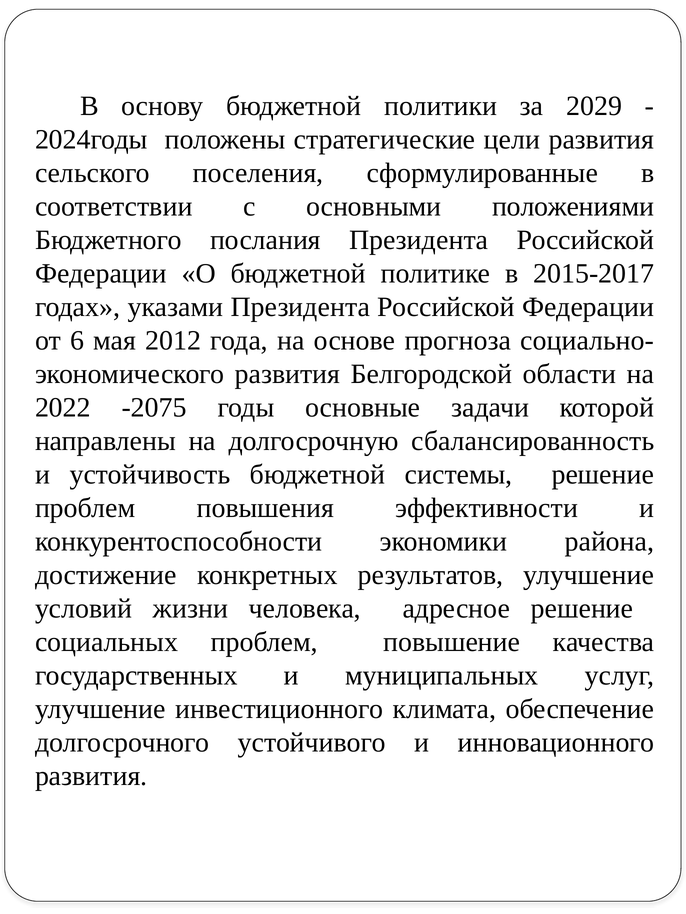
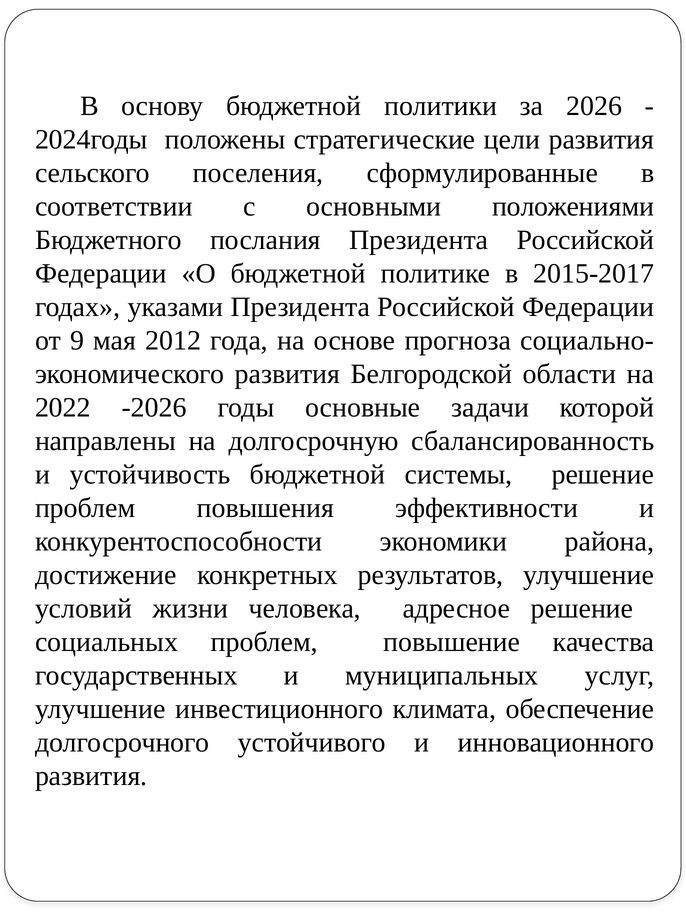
2029: 2029 -> 2026 (594, 106)
6: 6 -> 9 (77, 341)
-2075: -2075 -> -2026 (154, 408)
